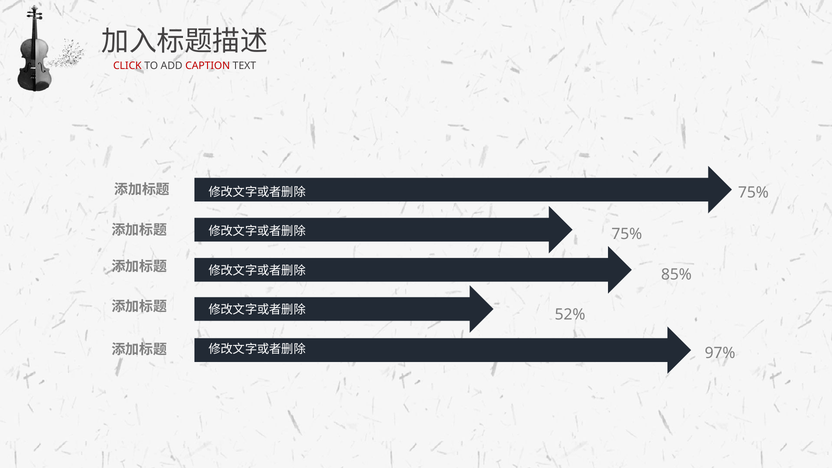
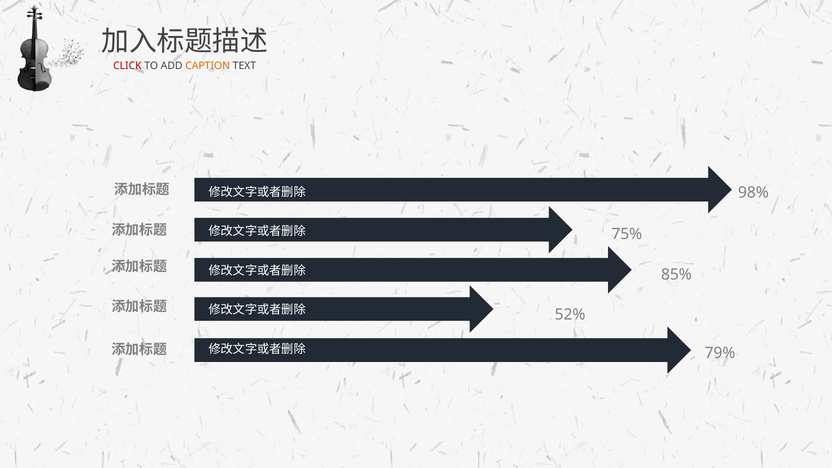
CAPTION colour: red -> orange (208, 66)
75%: 75% -> 98% (753, 193)
97%: 97% -> 79% (720, 353)
